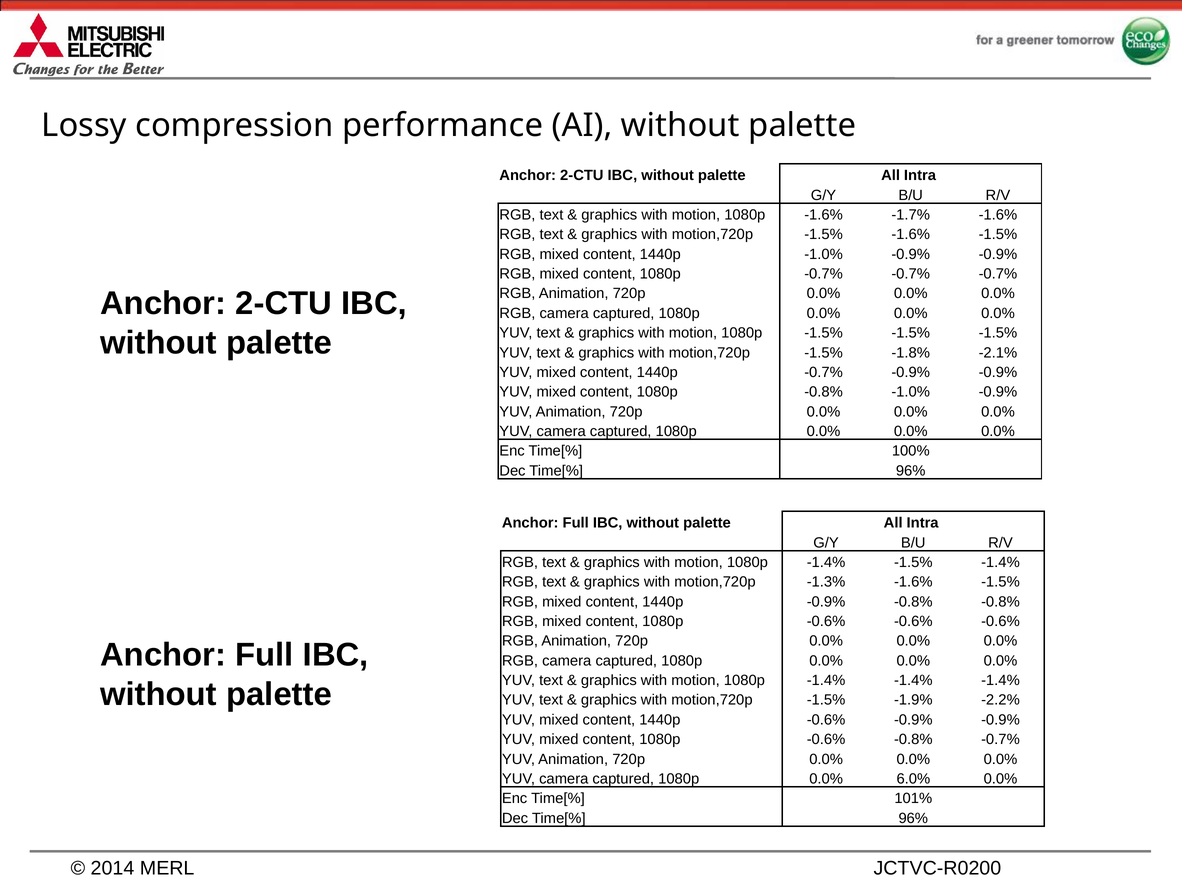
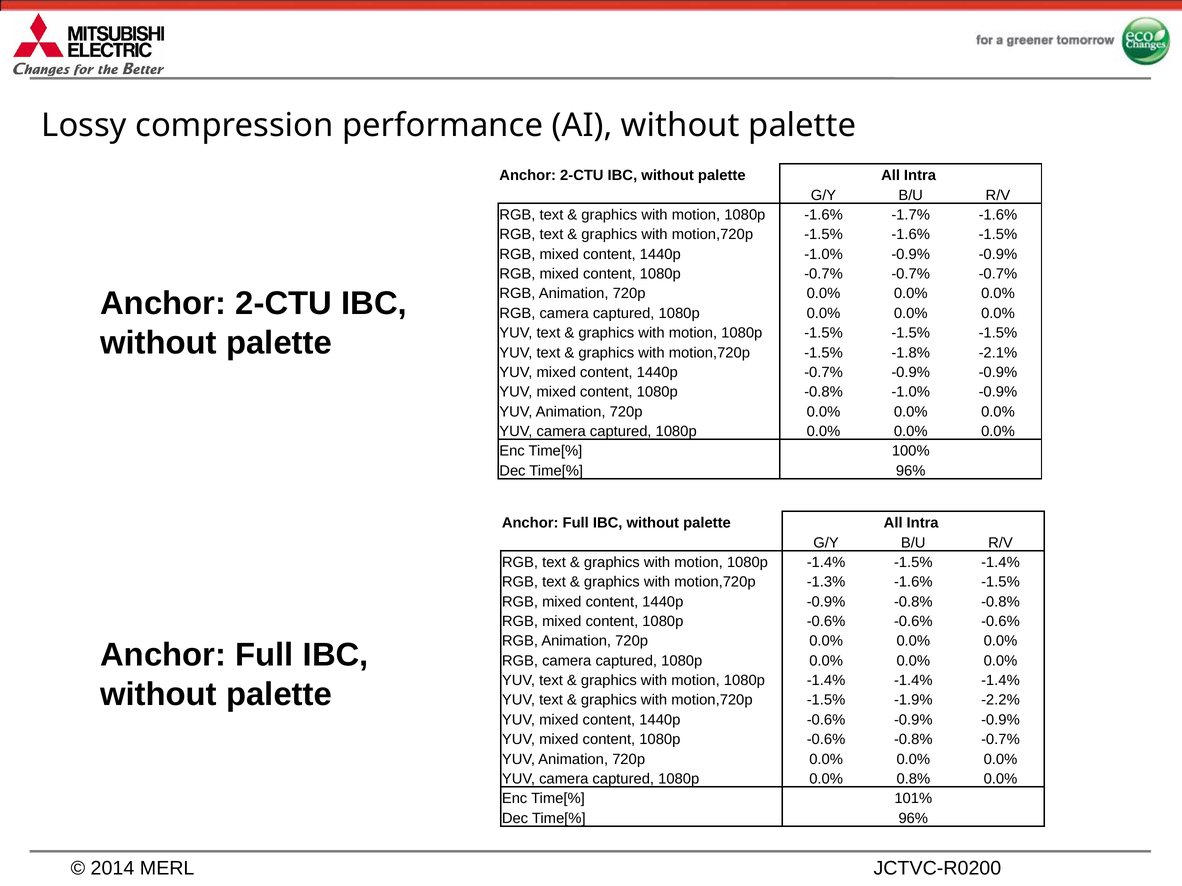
6.0%: 6.0% -> 0.8% (913, 779)
